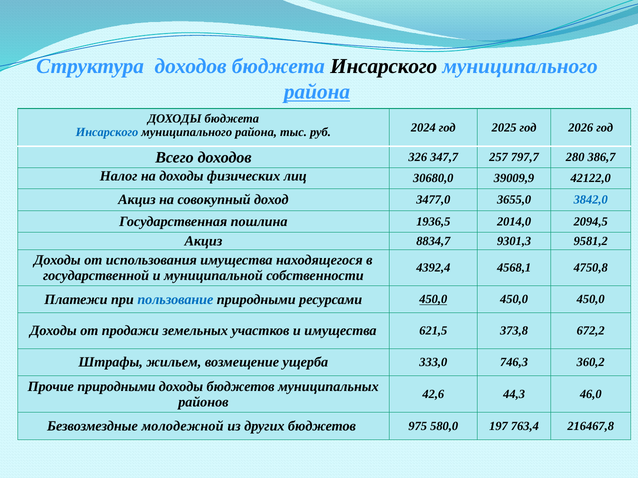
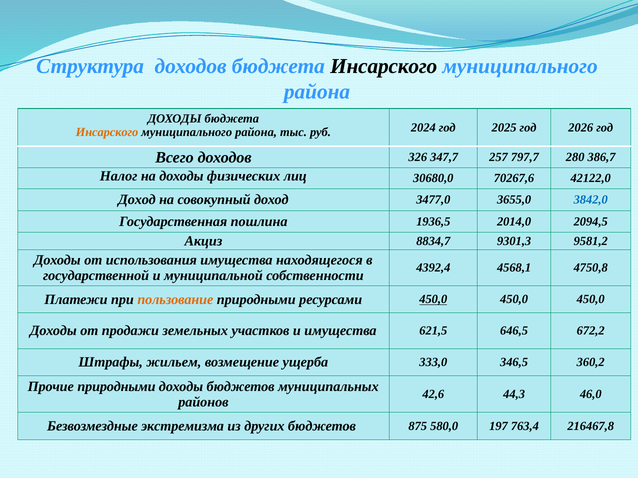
района underline: present -> none (317, 92)
Инсарского colour: blue -> orange (107, 132)
39009,9: 39009,9 -> 70267,6 (514, 179)
Акциз: Акциз -> Доход (137, 200)
пользование colour: blue -> orange (175, 300)
373,8: 373,8 -> 646,5 (514, 331)
746,3: 746,3 -> 346,5 (514, 363)
молодежной: молодежной -> экстремизма (183, 427)
975: 975 -> 875 (418, 427)
